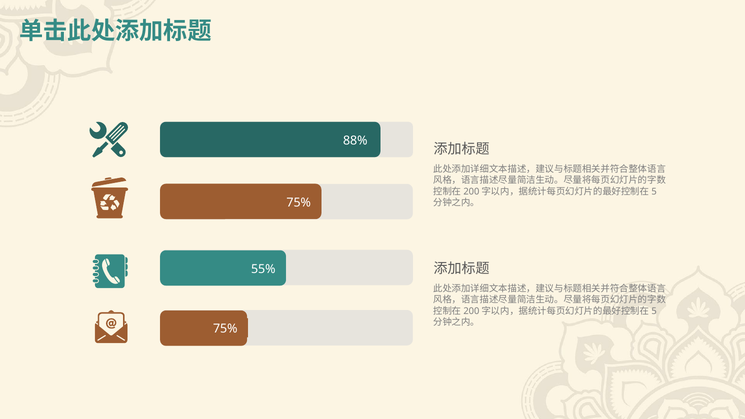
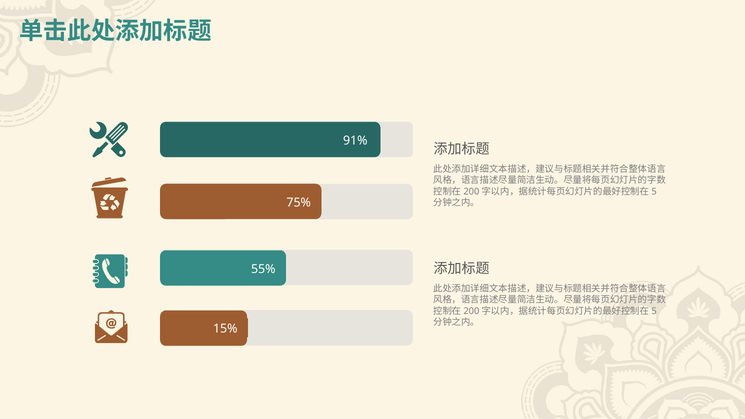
88%: 88% -> 91% (355, 141)
75%: 75% -> 15% (225, 329)
